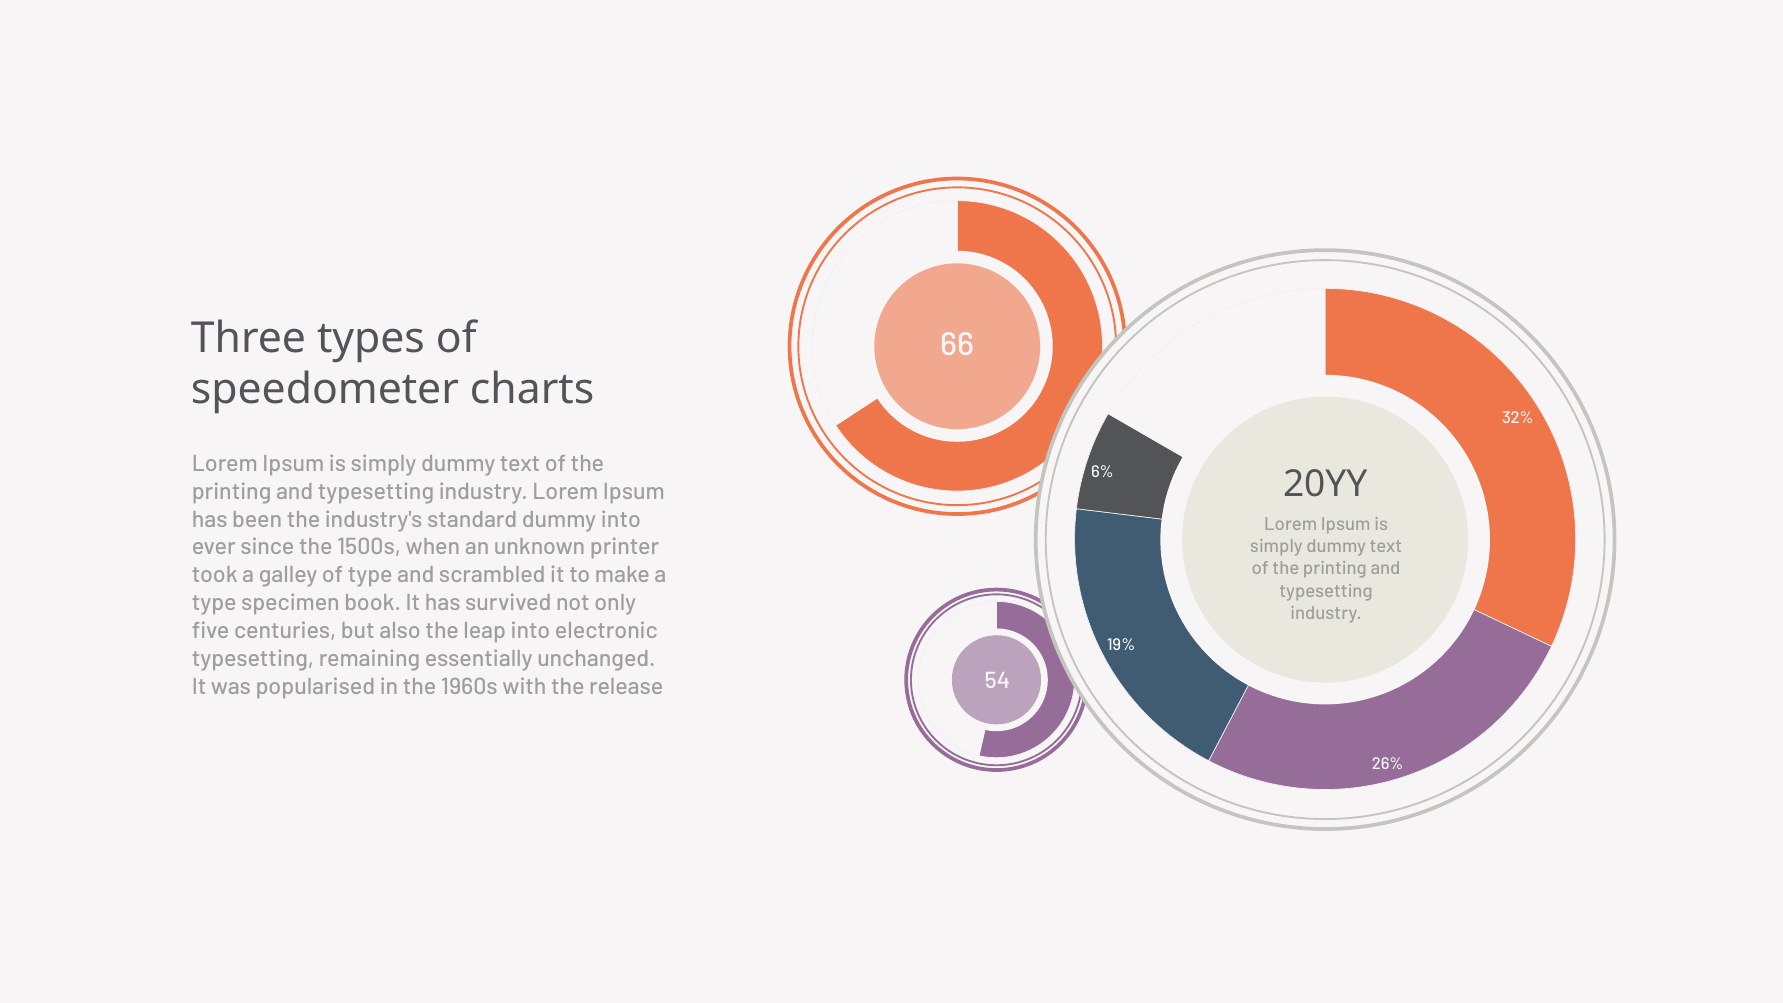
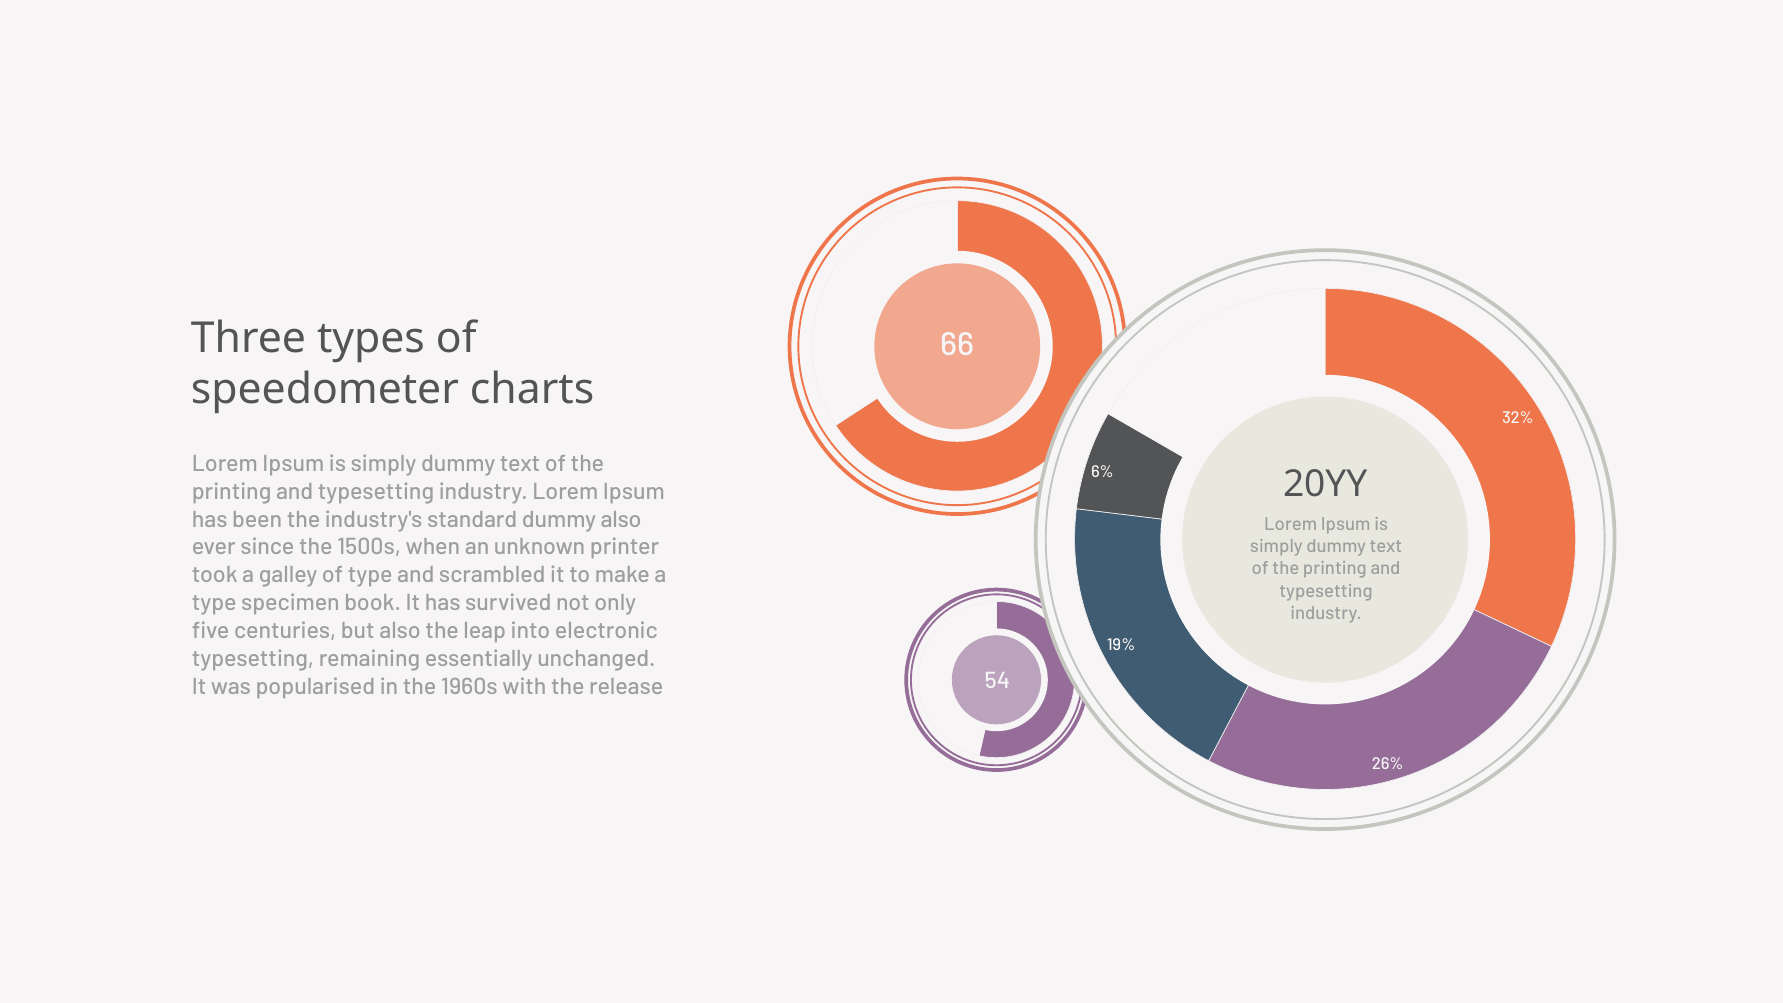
dummy into: into -> also (621, 519)
